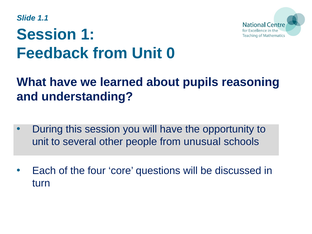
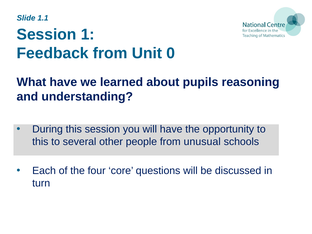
unit: unit -> this (40, 142)
